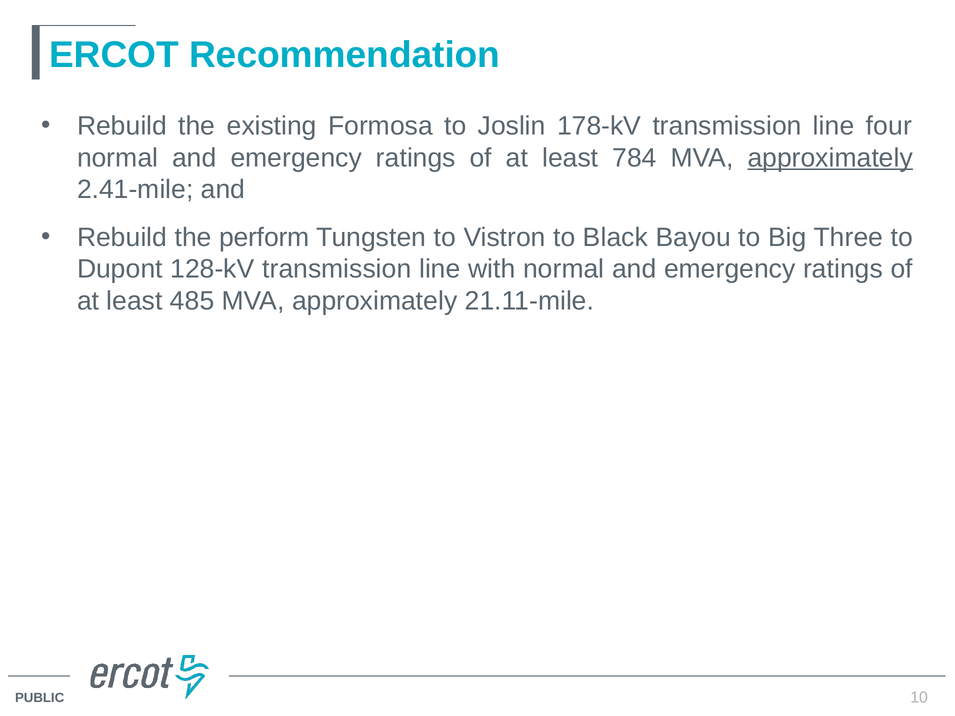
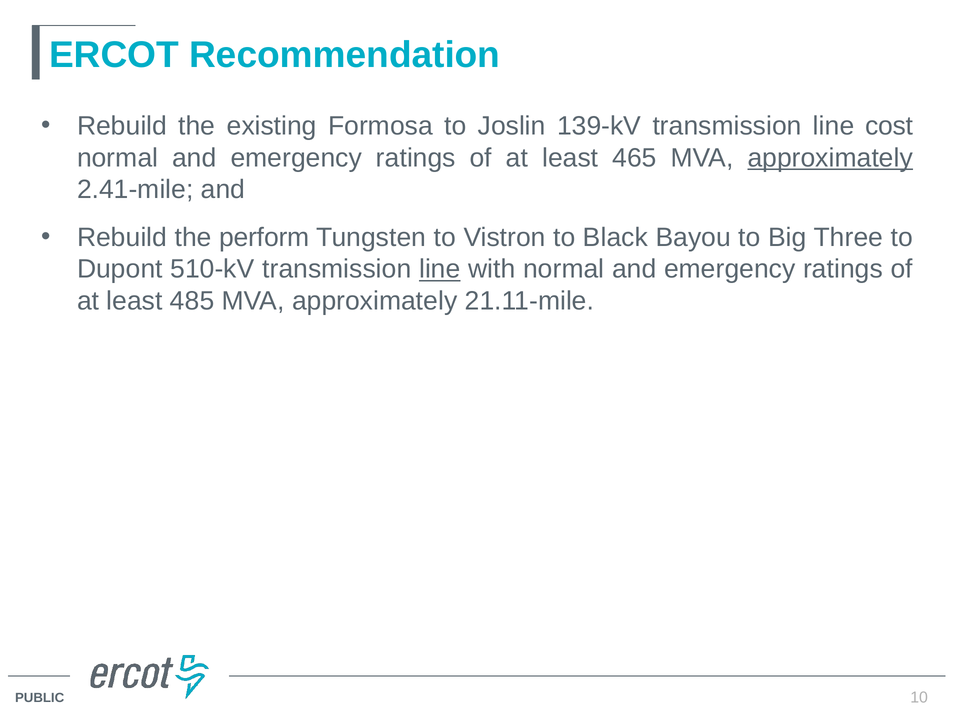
178-kV: 178-kV -> 139-kV (599, 126)
four: four -> cost (889, 126)
784: 784 -> 465 (634, 158)
128-kV: 128-kV -> 510-kV (212, 269)
line underline: none -> present (440, 269)
